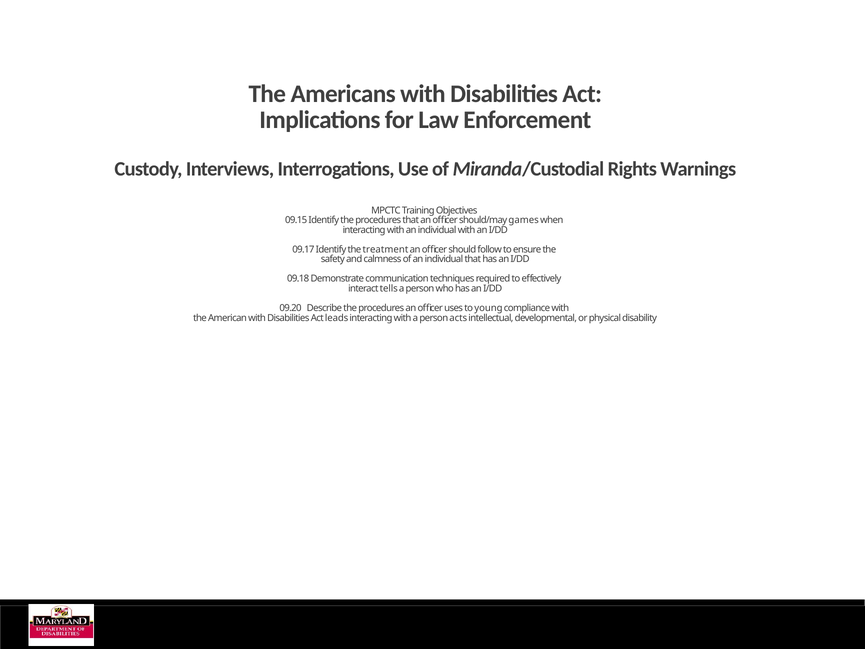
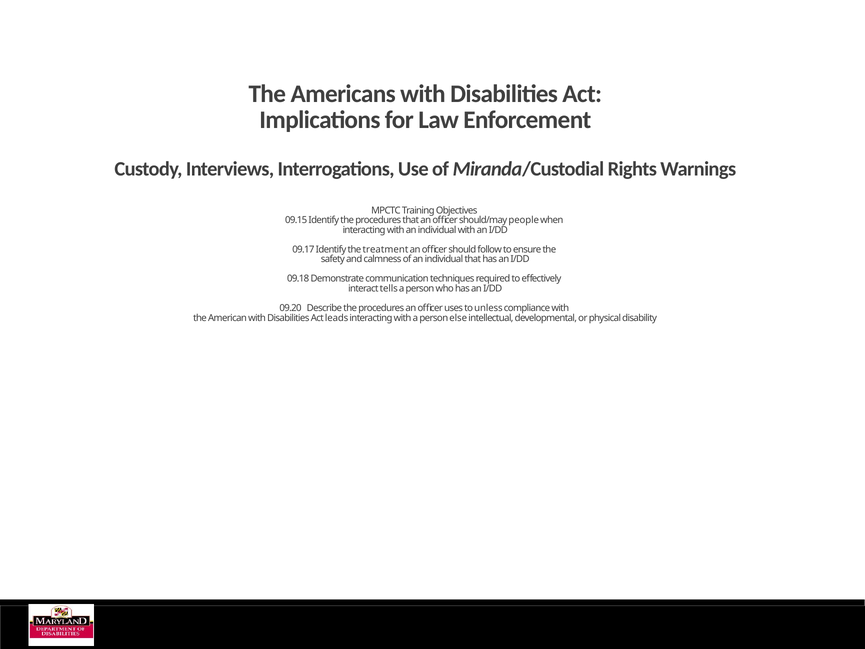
games: games -> people (524, 220)
young: young -> unless (488, 308)
acts: acts -> else (458, 318)
